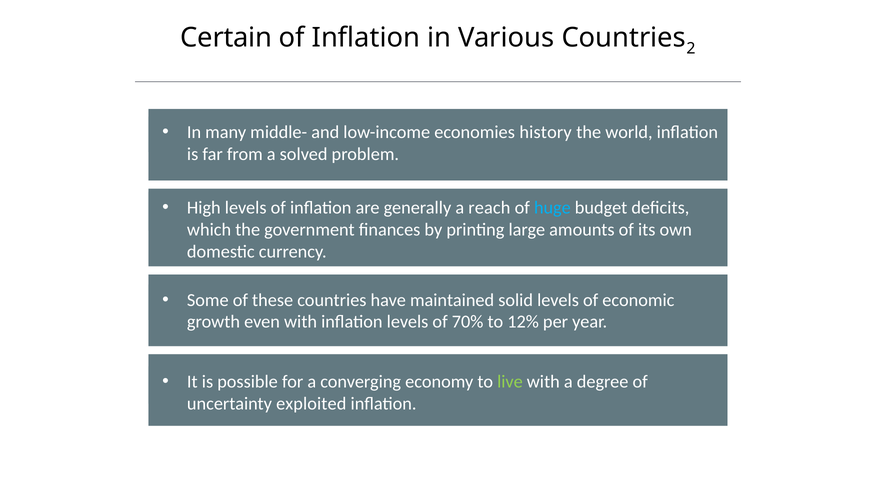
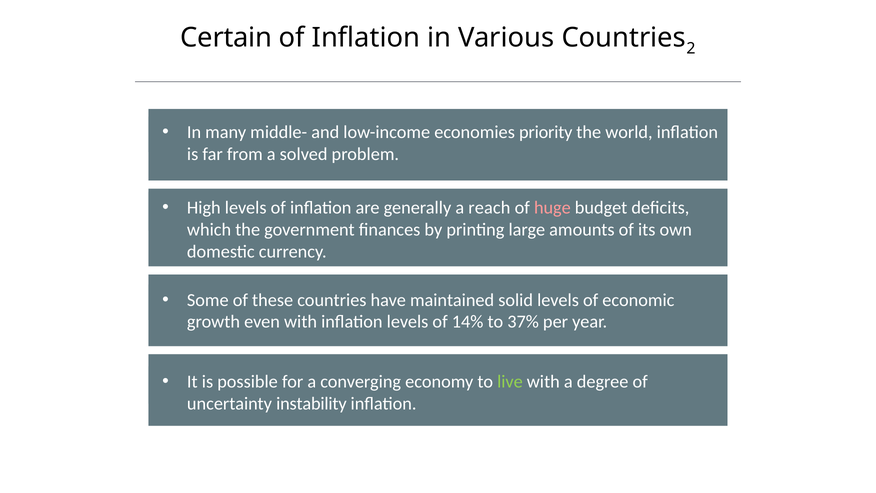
history: history -> priority (546, 132)
huge colour: light blue -> pink (552, 208)
70%: 70% -> 14% (468, 322)
12%: 12% -> 37% (523, 322)
exploited: exploited -> instability (311, 404)
